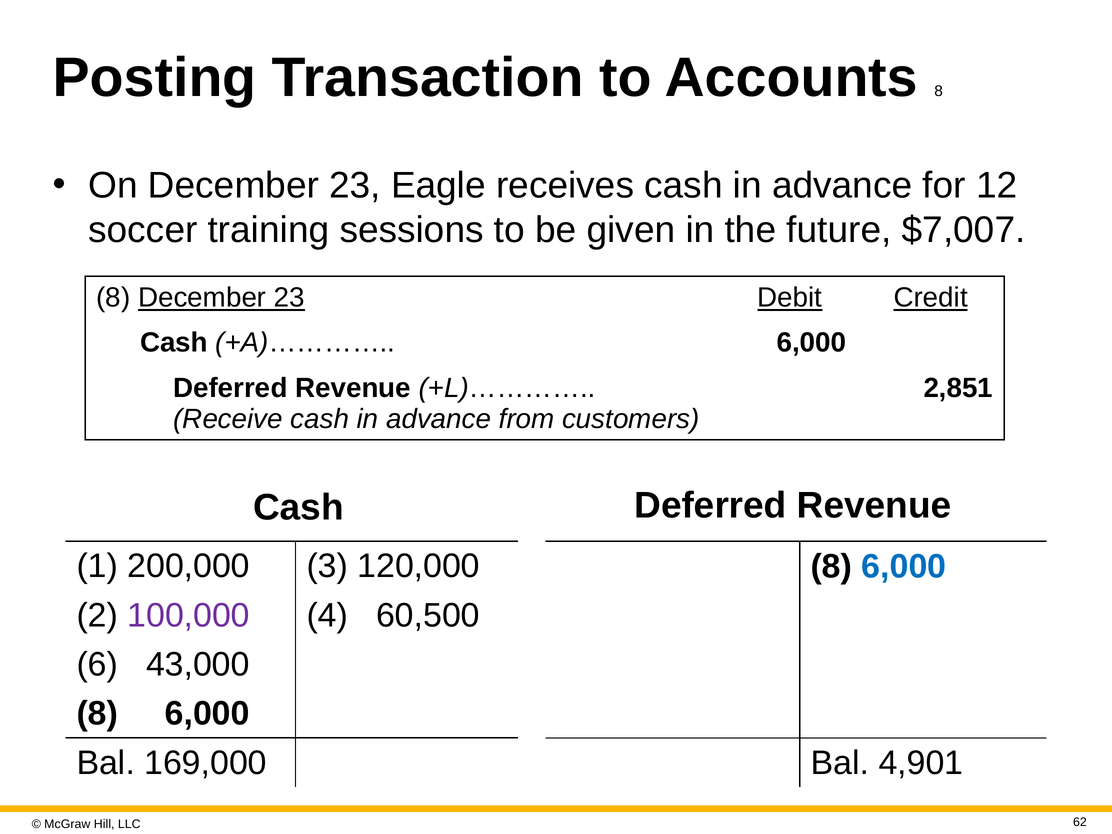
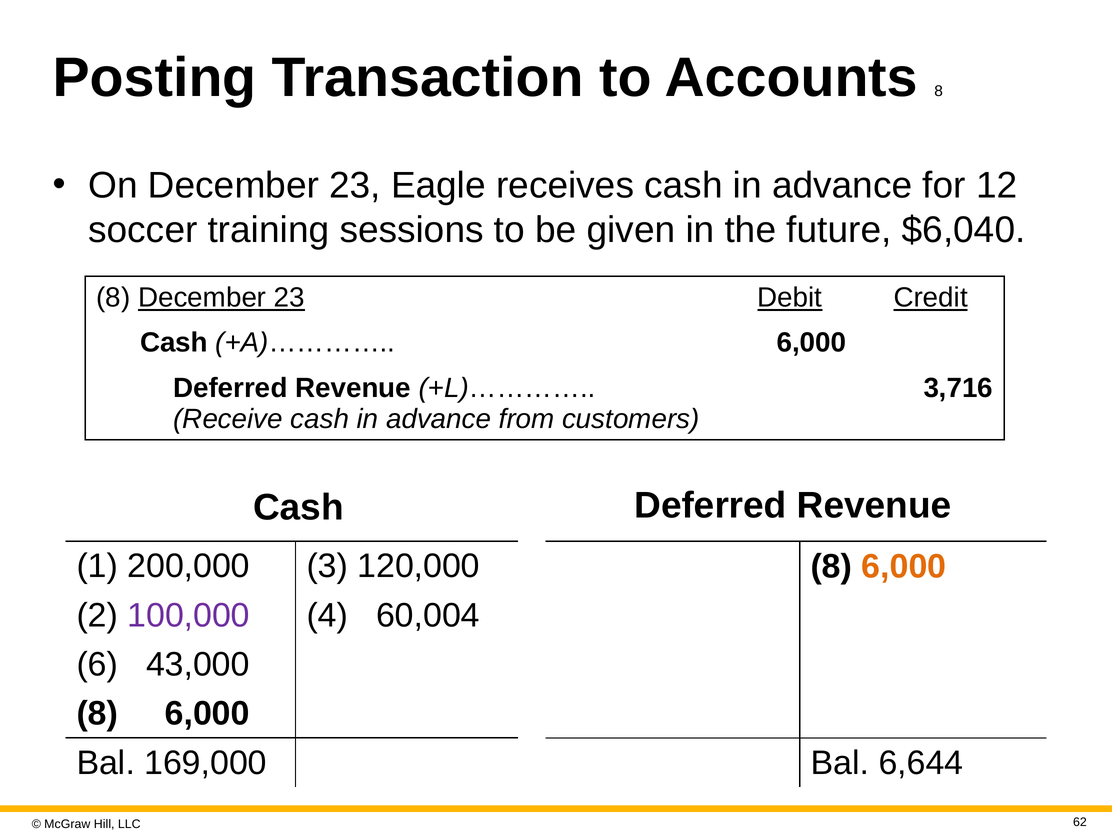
$7,007: $7,007 -> $6,040 (964, 230)
2,851: 2,851 -> 3,716 (958, 388)
6,000 colour: blue -> orange (904, 567)
60,500: 60,500 -> 60,004 (428, 615)
4,901: 4,901 -> 6,644 (921, 763)
